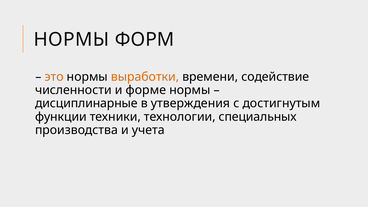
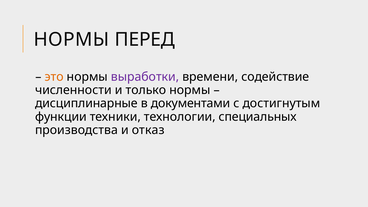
ФОРМ: ФОРМ -> ПЕРЕД (145, 39)
выработки colour: orange -> purple (145, 77)
форме: форме -> только (146, 90)
утверждения: утверждения -> документами (191, 103)
учета: учета -> отказ (148, 130)
